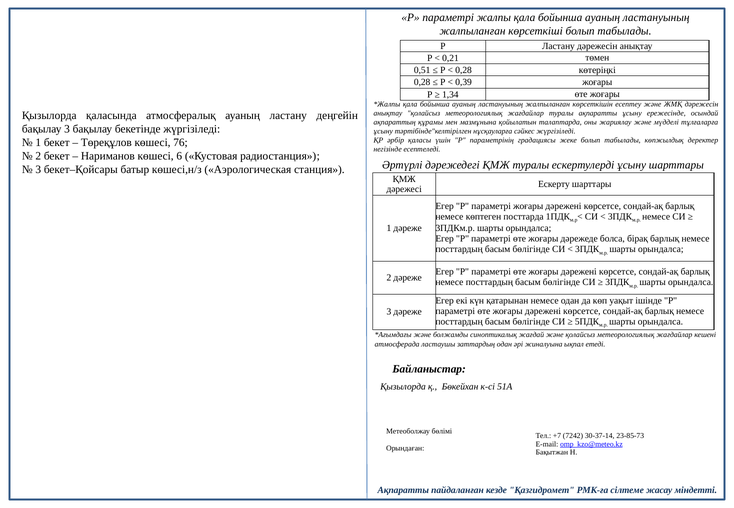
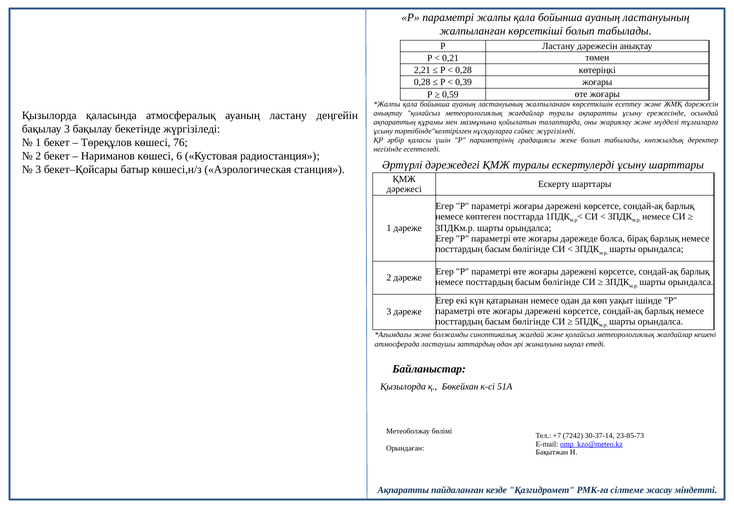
0,51: 0,51 -> 2,21 (422, 70)
1,34: 1,34 -> 0,59 (450, 95)
